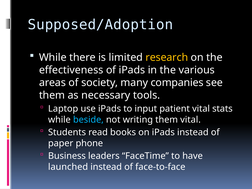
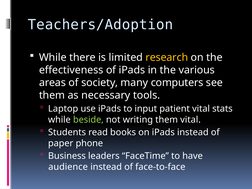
Supposed/Adoption: Supposed/Adoption -> Teachers/Adoption (100, 25)
companies: companies -> computers (177, 83)
beside colour: light blue -> light green (88, 120)
launched: launched -> audience (68, 167)
